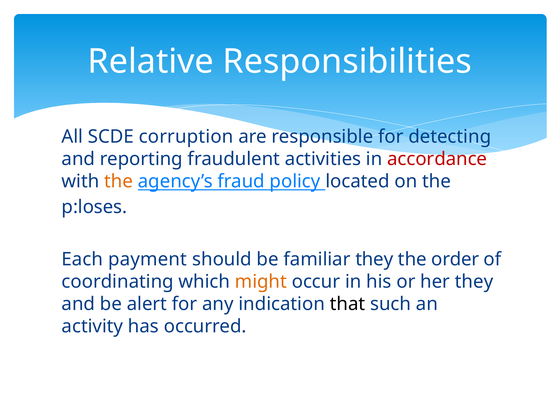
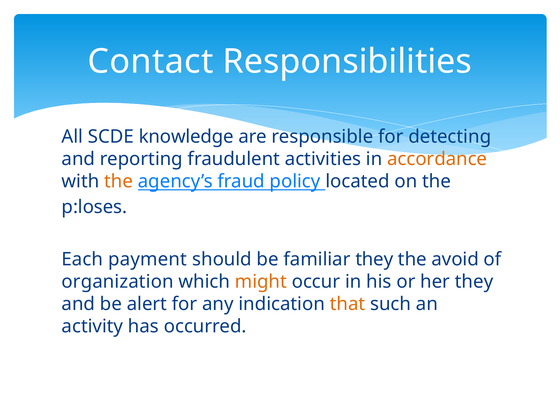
Relative: Relative -> Contact (150, 61)
corruption: corruption -> knowledge (186, 137)
accordance colour: red -> orange (437, 159)
order: order -> avoid (455, 259)
coordinating: coordinating -> organization (118, 282)
that colour: black -> orange (348, 304)
